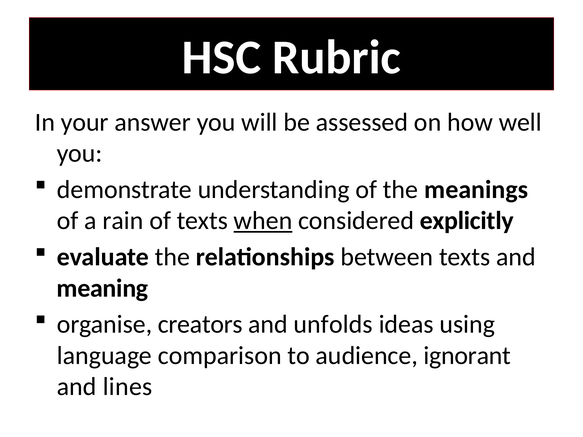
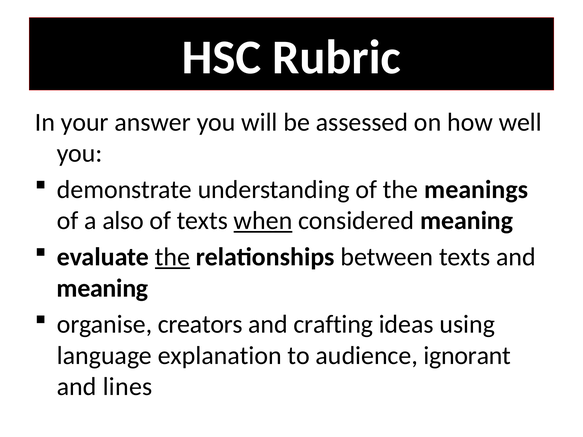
rain: rain -> also (123, 221)
considered explicitly: explicitly -> meaning (467, 221)
the underline: none -> present (172, 257)
unfolds: unfolds -> crafting (333, 325)
comparison: comparison -> explanation (220, 356)
